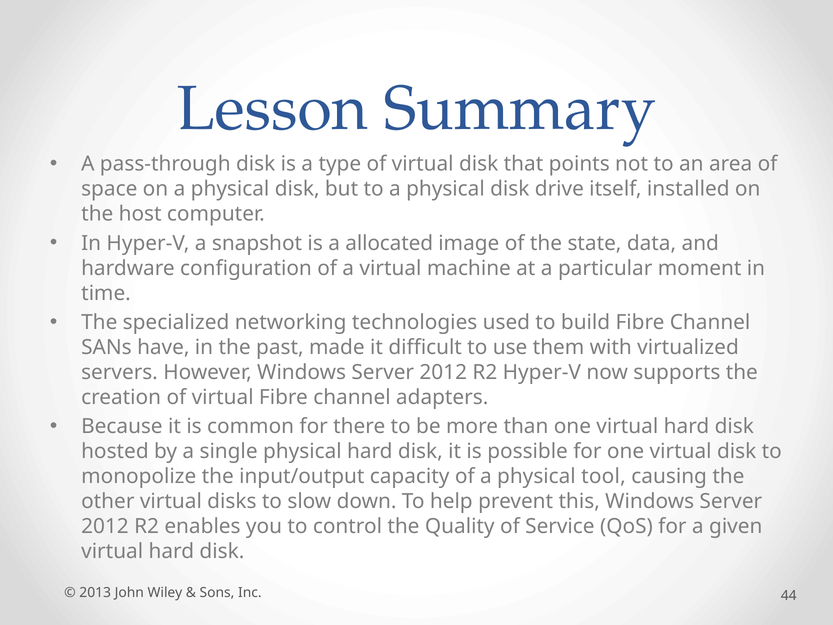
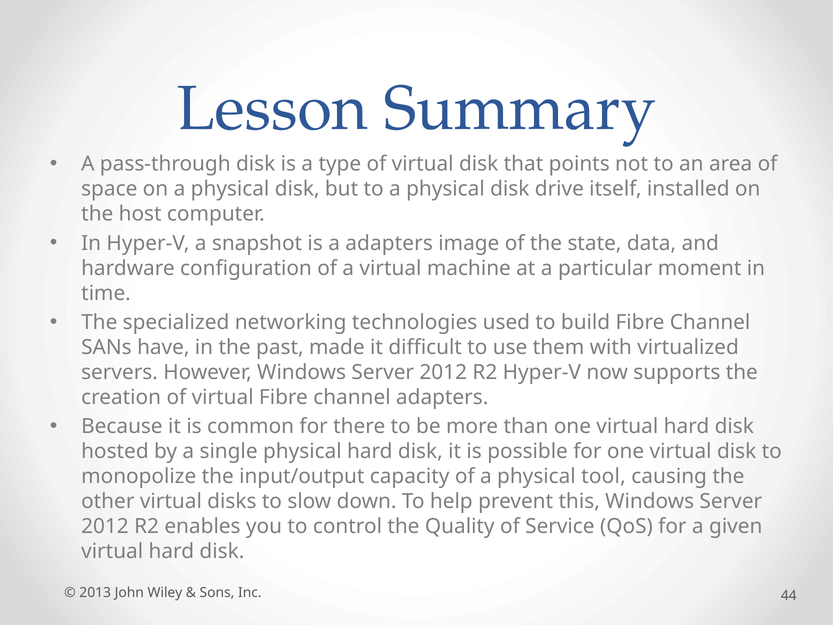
a allocated: allocated -> adapters (389, 243)
